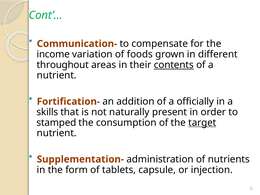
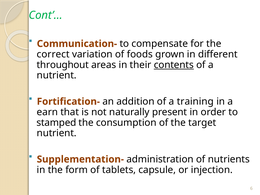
income: income -> correct (53, 54)
officially: officially -> training (195, 102)
skills: skills -> earn (47, 112)
target underline: present -> none (202, 123)
